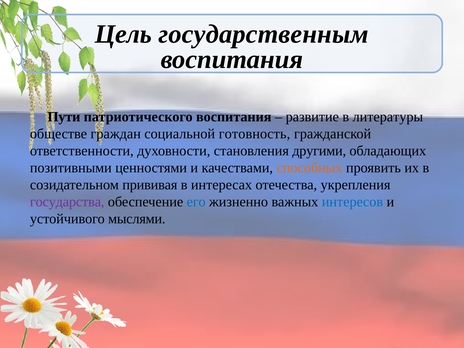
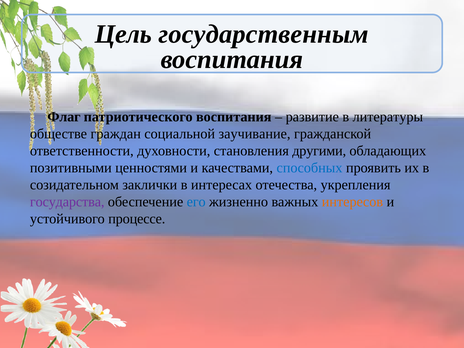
Пути: Пути -> Флаг (64, 117)
готовность: готовность -> заучивание (255, 134)
способных colour: orange -> blue (310, 168)
прививая: прививая -> заклички (150, 185)
интересов colour: blue -> orange (352, 202)
мыслями: мыслями -> процессе (137, 219)
